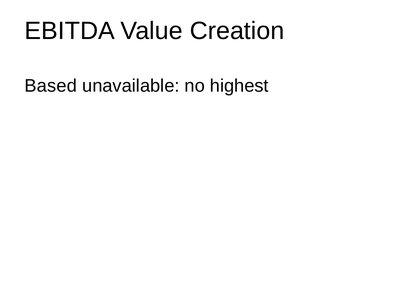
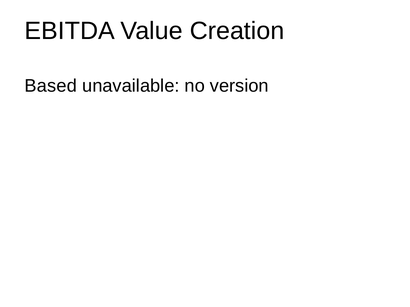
highest: highest -> version (239, 86)
